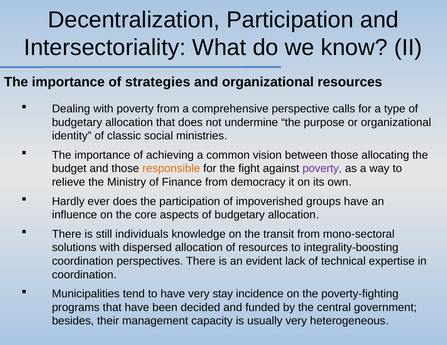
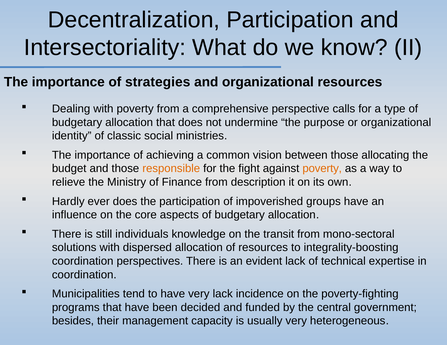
poverty colour: purple -> orange (322, 169)
democracy: democracy -> description (258, 182)
very stay: stay -> lack (223, 294)
